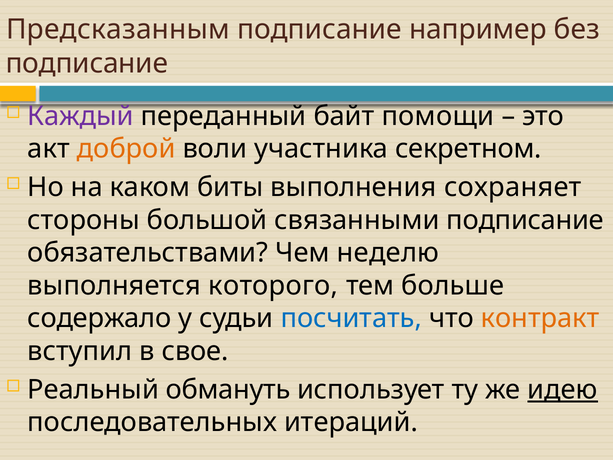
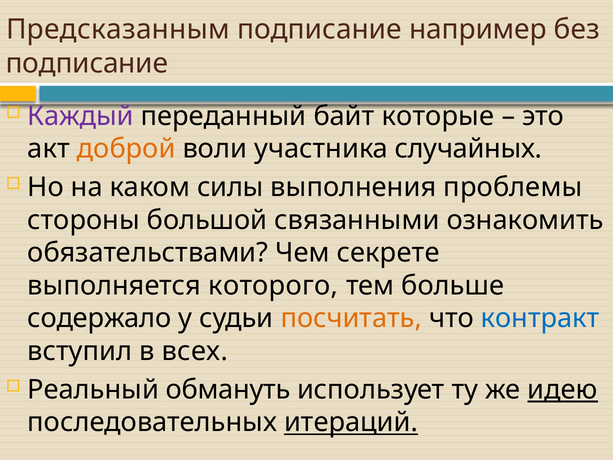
помощи: помощи -> которые (438, 116)
секретном: секретном -> случайных (468, 149)
биты: биты -> силы (230, 187)
сохраняет: сохраняет -> проблемы (513, 187)
связанными подписание: подписание -> ознакомить (525, 220)
неделю: неделю -> секрете (388, 253)
посчитать colour: blue -> orange (351, 318)
контракт colour: orange -> blue (540, 318)
свое: свое -> всех (195, 351)
итераций underline: none -> present (351, 422)
